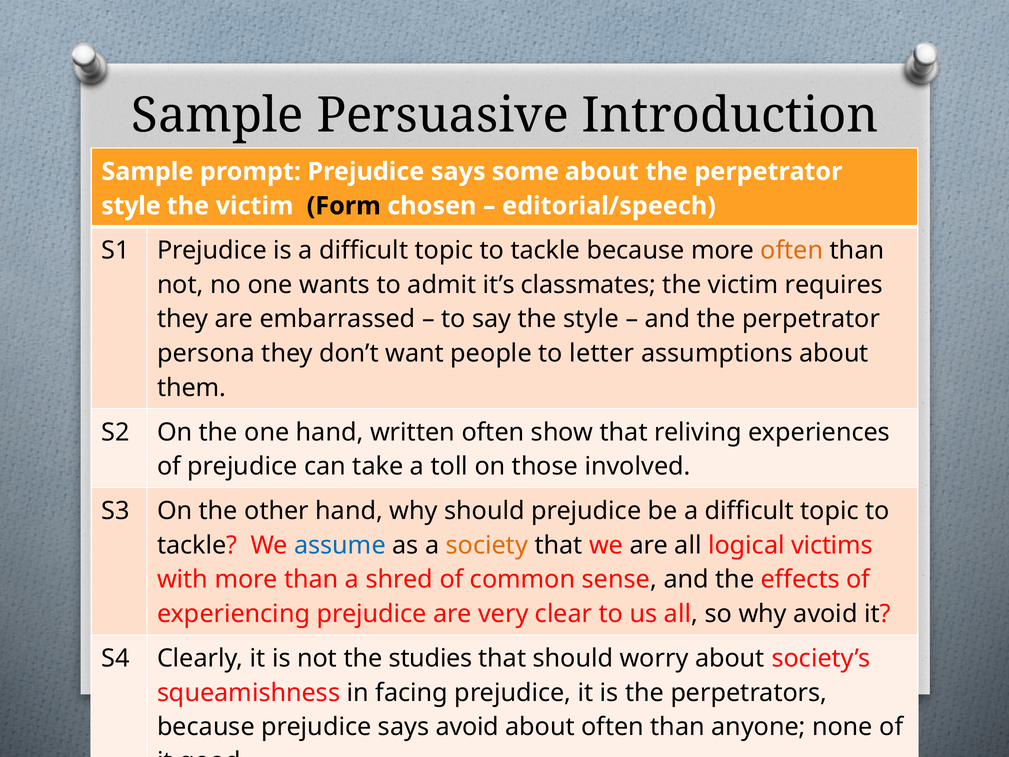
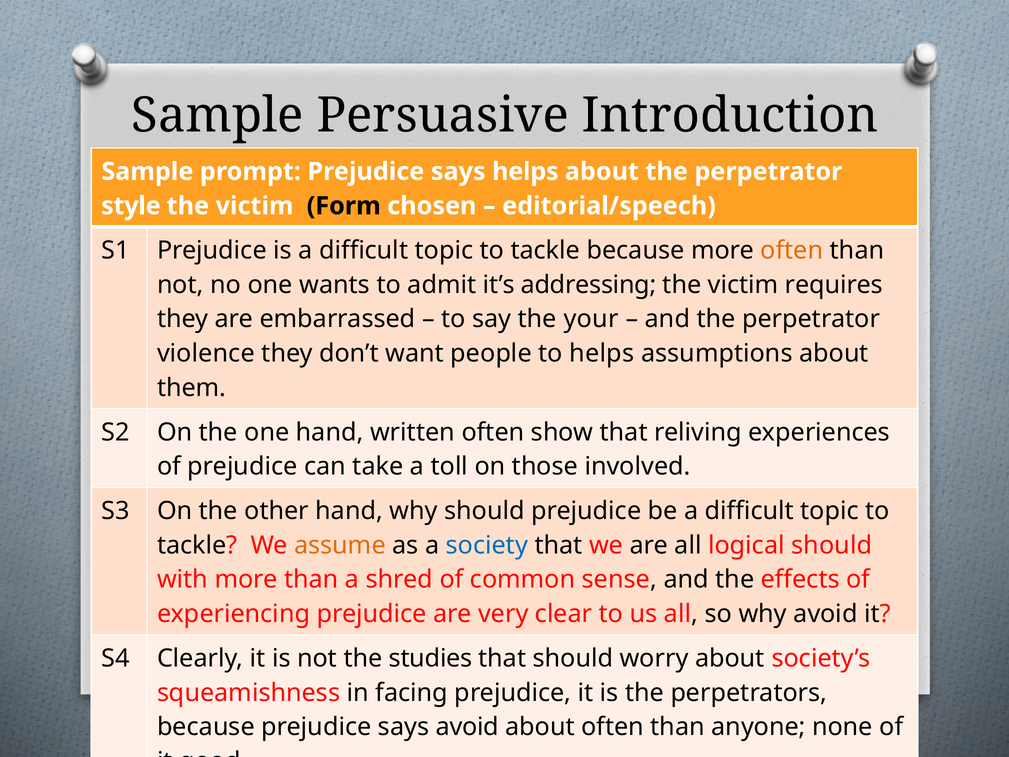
says some: some -> helps (525, 172)
classmates: classmates -> addressing (589, 285)
the style: style -> your (591, 319)
persona: persona -> violence (206, 353)
to letter: letter -> helps (602, 353)
assume colour: blue -> orange (340, 545)
society colour: orange -> blue (487, 545)
logical victims: victims -> should (832, 545)
